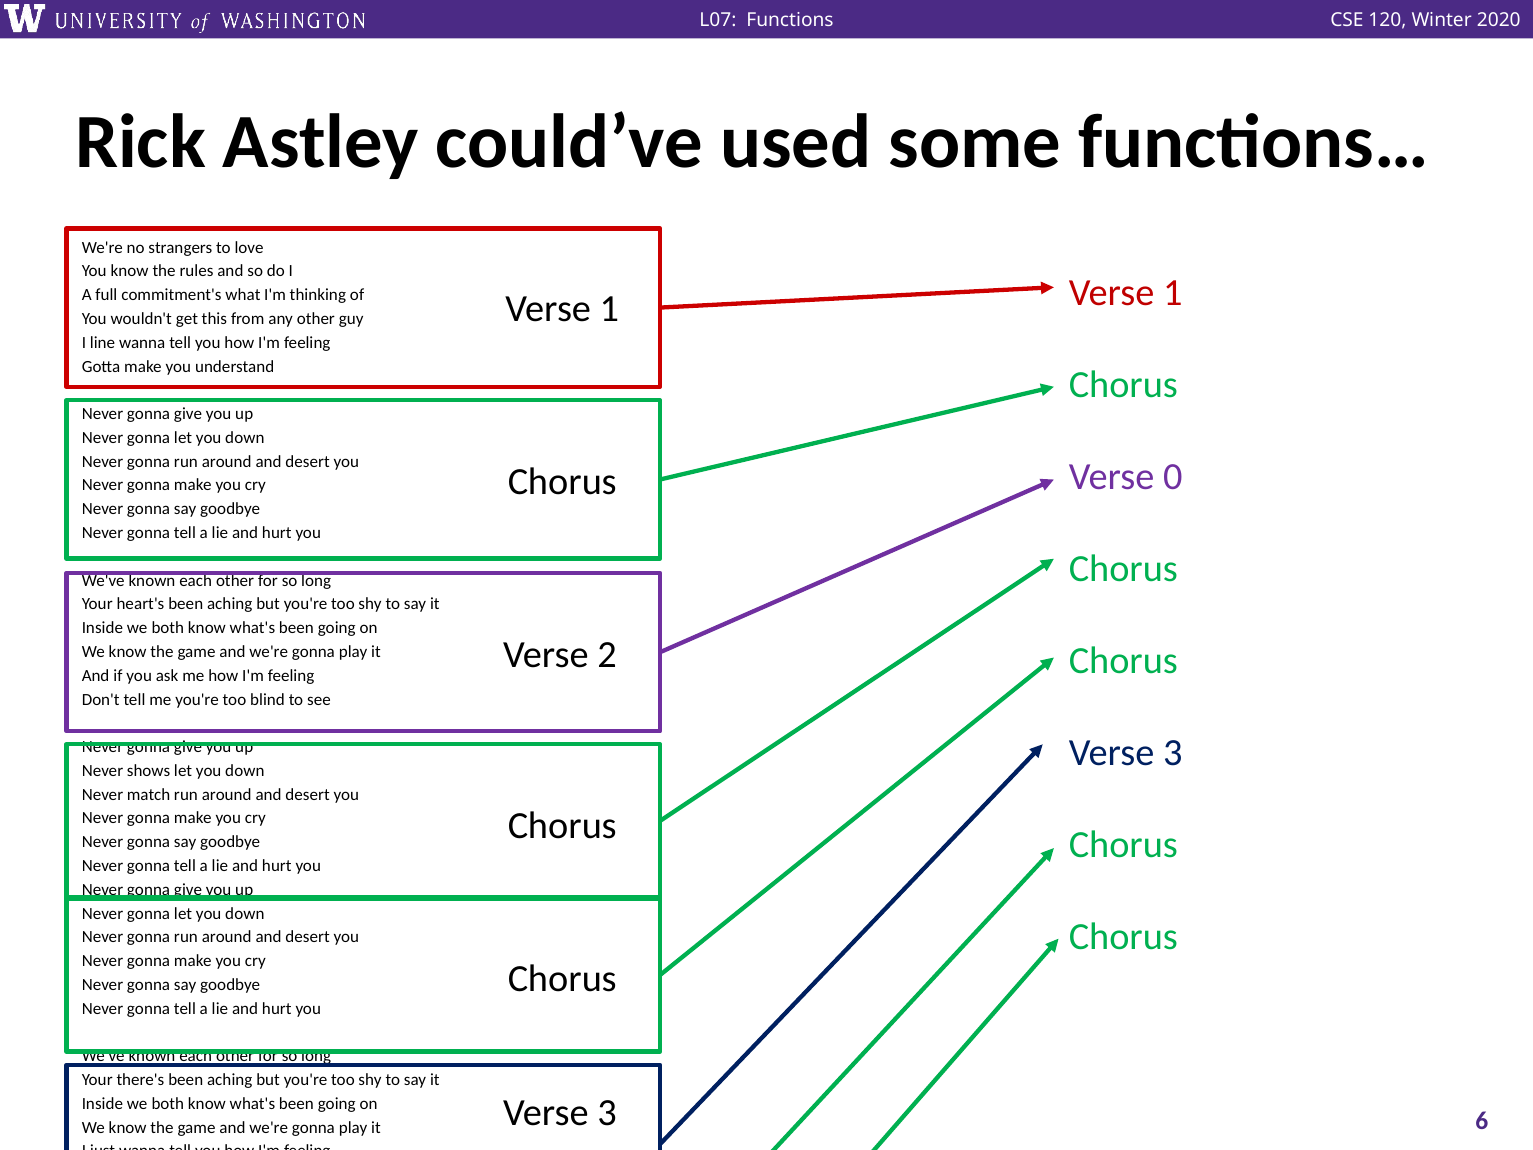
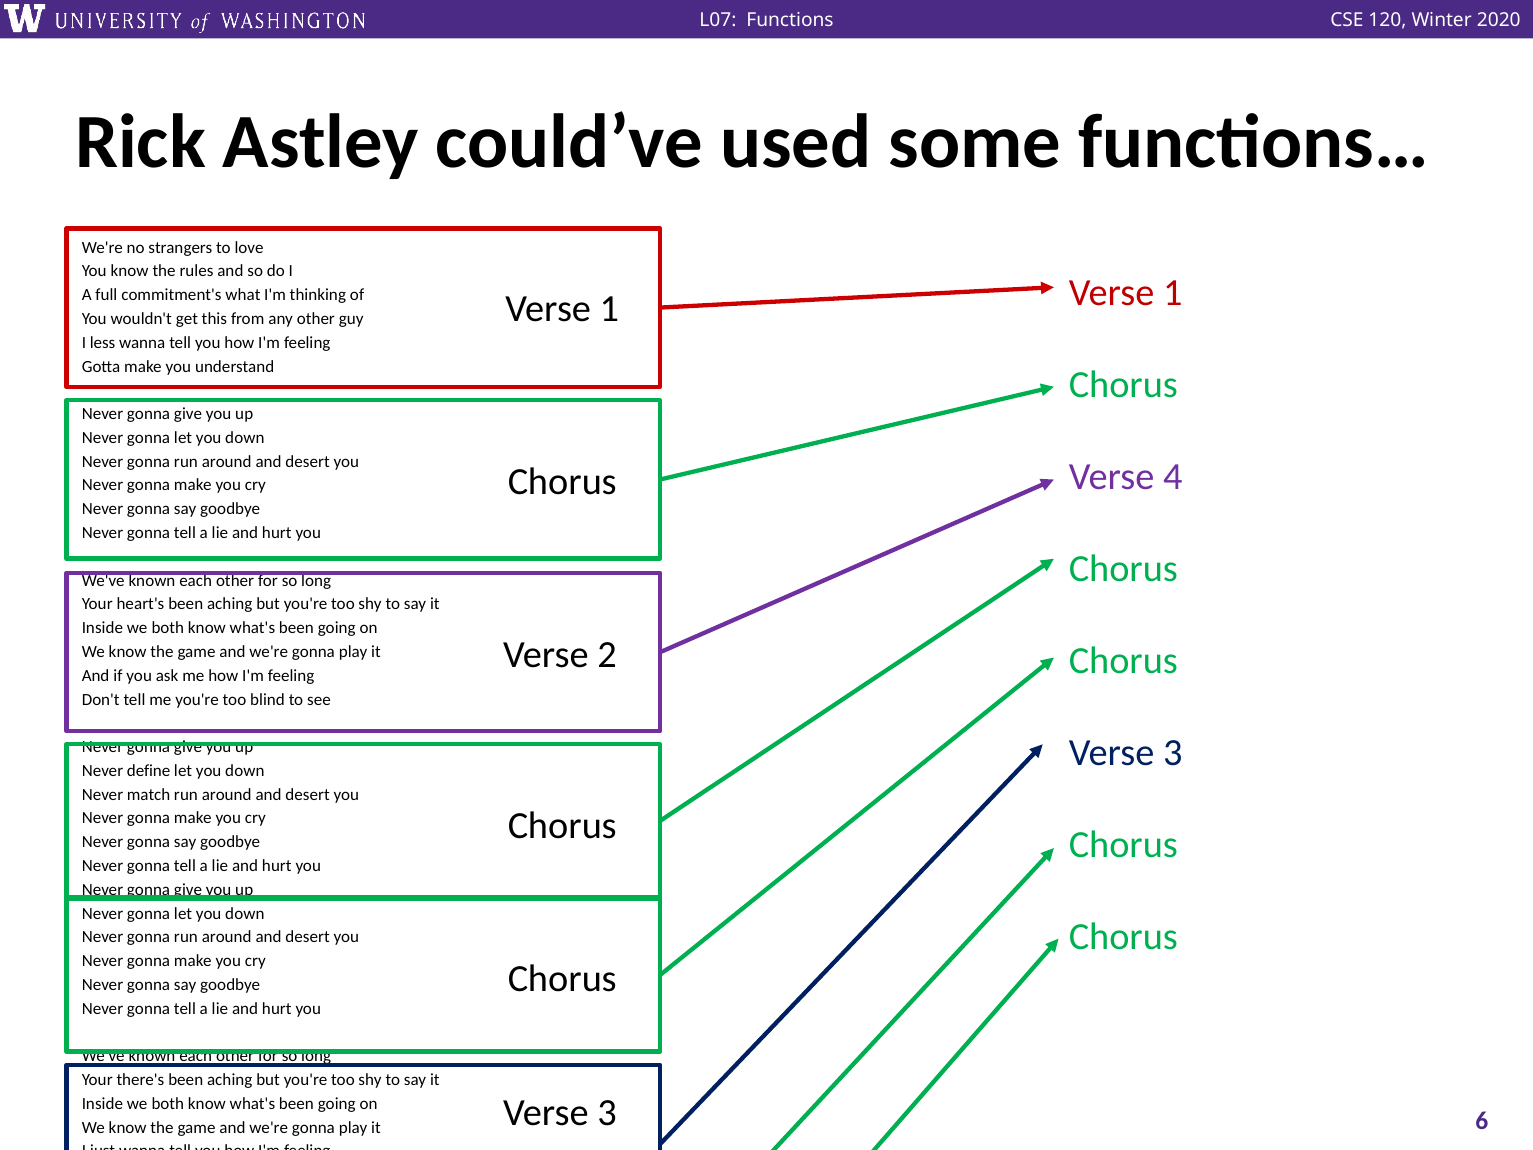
line: line -> less (103, 343)
0: 0 -> 4 (1173, 476)
shows: shows -> define (149, 771)
